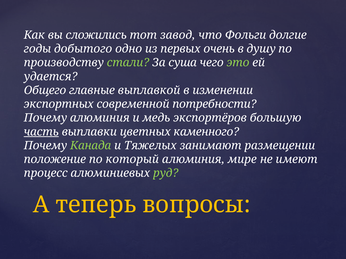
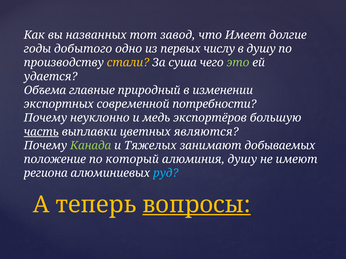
сложились: сложились -> названных (96, 35)
Фольги: Фольги -> Имеет (245, 35)
очень: очень -> числу (219, 49)
стали colour: light green -> yellow (128, 63)
Общего: Общего -> Объема (45, 90)
выплавкой: выплавкой -> природный (149, 90)
Почему алюминия: алюминия -> неуклонно (100, 118)
каменного: каменного -> являются (206, 132)
размещении: размещении -> добываемых (280, 146)
алюминия мире: мире -> душу (242, 160)
процесс: процесс -> региона (46, 174)
руд colour: light green -> light blue (166, 174)
вопросы underline: none -> present (197, 205)
